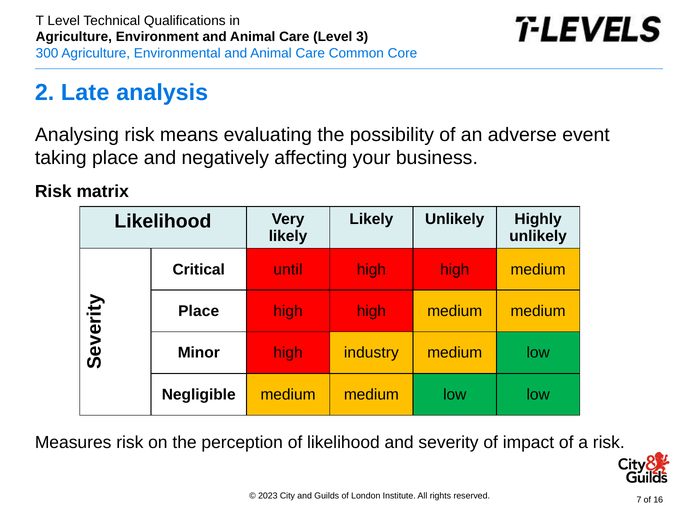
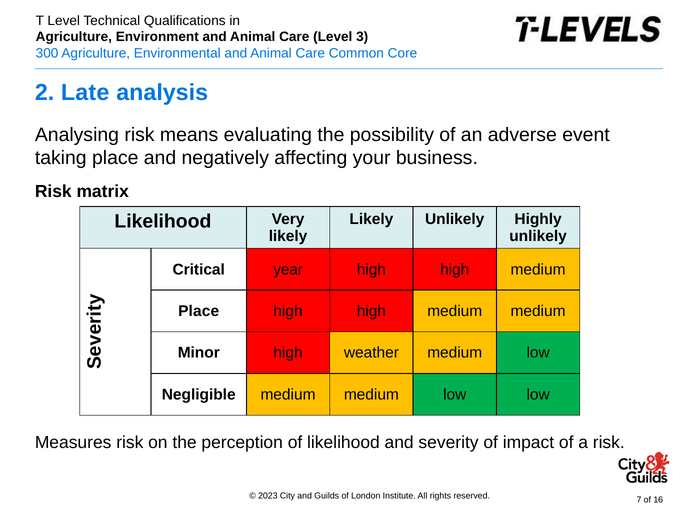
until: until -> year (288, 270)
industry: industry -> weather (371, 353)
